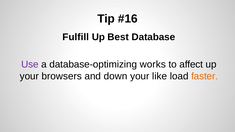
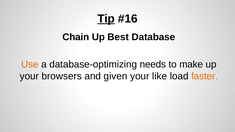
Tip underline: none -> present (106, 19)
Fulfill: Fulfill -> Chain (76, 37)
Use colour: purple -> orange (30, 65)
works: works -> needs (153, 65)
affect: affect -> make (191, 65)
down: down -> given (116, 76)
